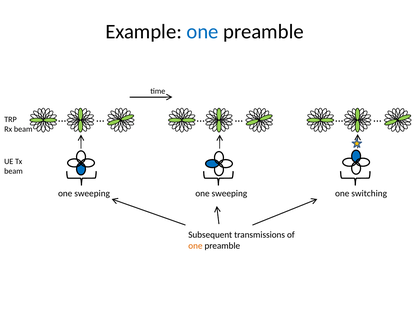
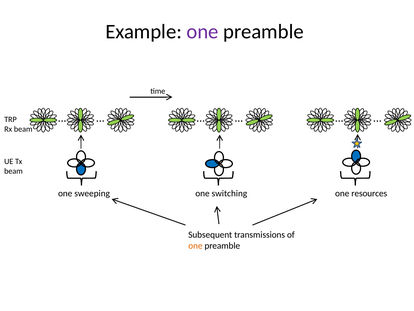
one colour: blue -> purple (203, 31)
sweeping: sweeping -> switching (229, 193)
switching: switching -> resources (369, 193)
